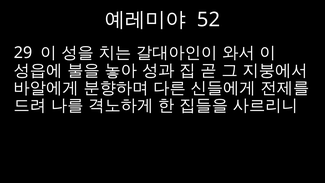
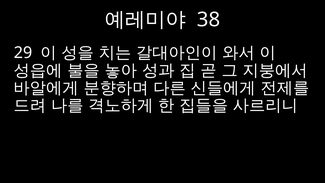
52: 52 -> 38 (209, 20)
